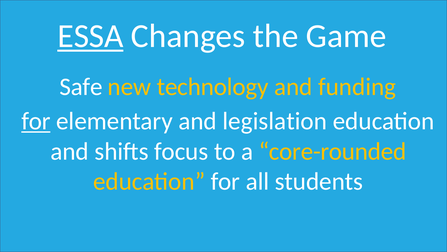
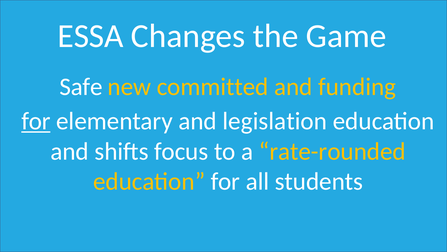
ESSA underline: present -> none (91, 36)
technology: technology -> committed (213, 87)
core-rounded: core-rounded -> rate-rounded (332, 151)
